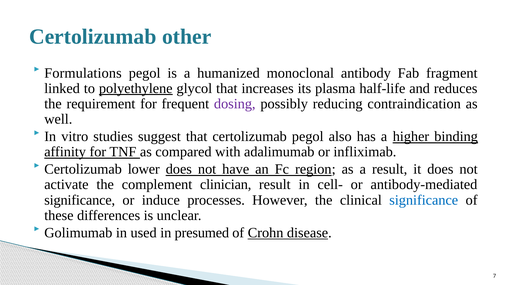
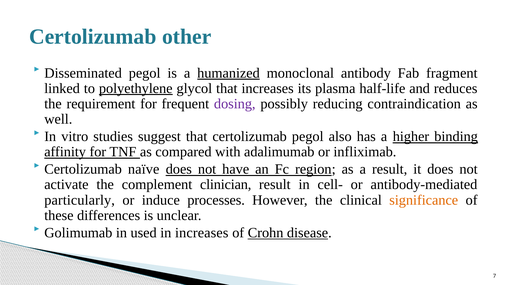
Formulations: Formulations -> Disseminated (83, 73)
humanized underline: none -> present (228, 73)
lower: lower -> naïve (144, 169)
significance: significance -> particularly (80, 200)
significance colour: blue -> orange (424, 200)
in presumed: presumed -> increases (202, 233)
